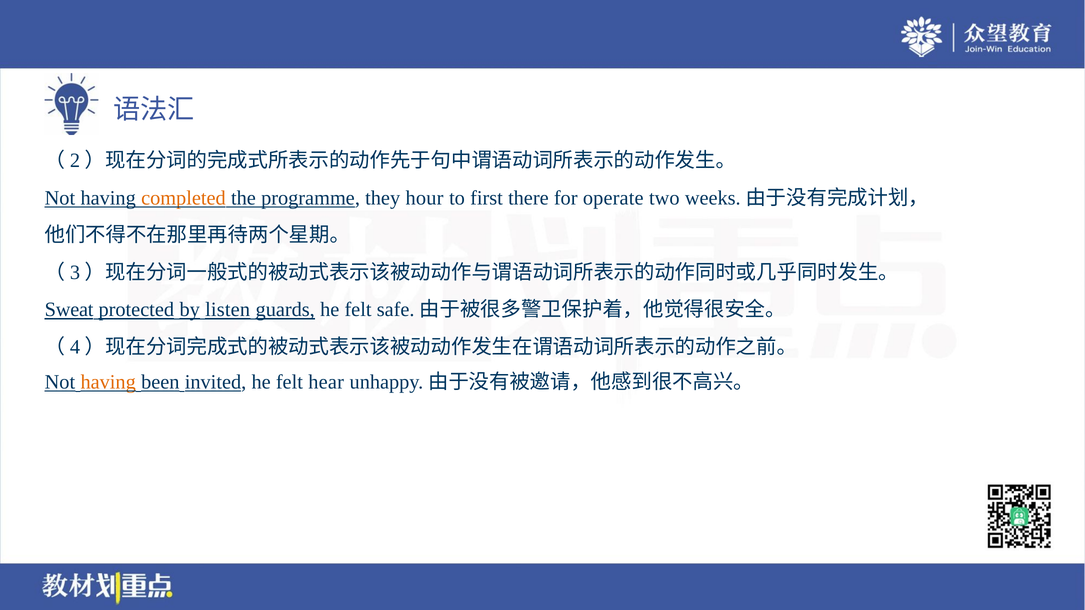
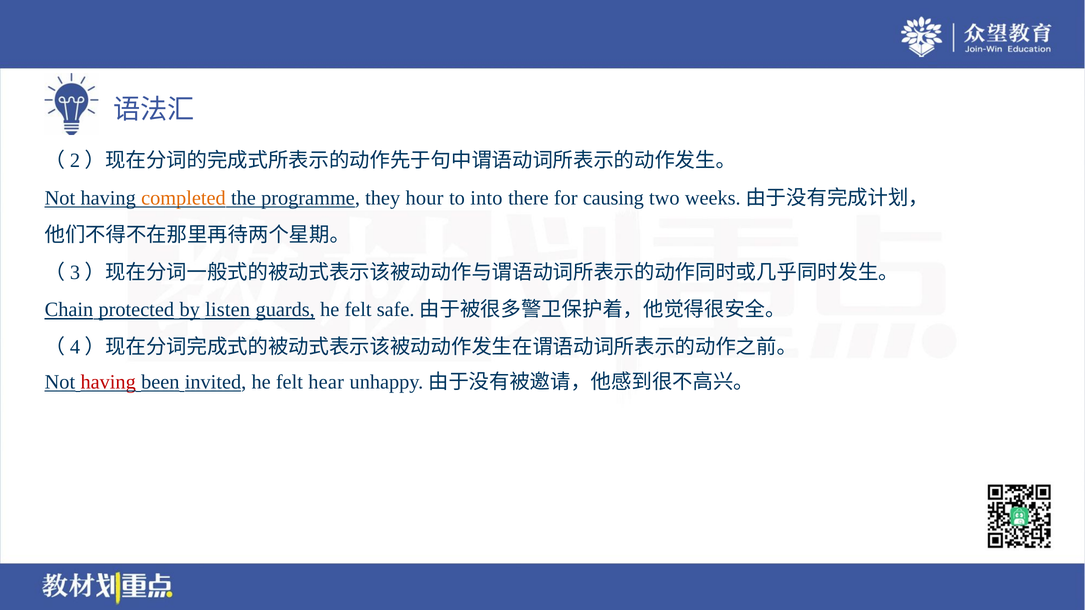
first: first -> into (486, 198)
operate: operate -> causing (613, 198)
Sweat: Sweat -> Chain (69, 310)
having colour: orange -> red (108, 382)
